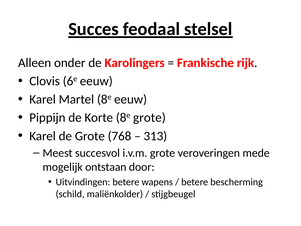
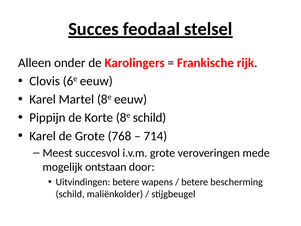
8e grote: grote -> schild (150, 118)
313: 313 -> 714 (155, 136)
